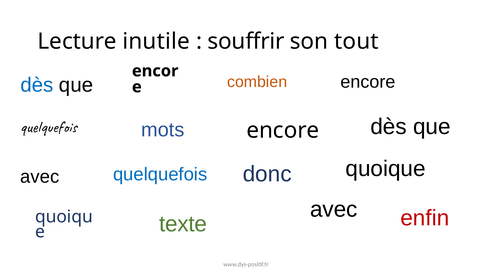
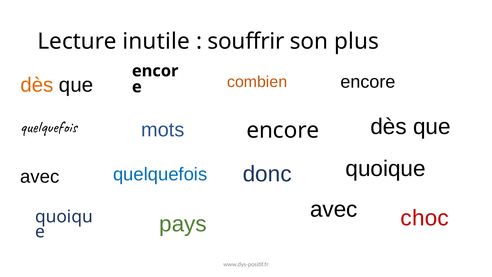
tout: tout -> plus (356, 41)
dès colour: blue -> orange (37, 85)
enfin: enfin -> choc (425, 218)
texte: texte -> pays (183, 224)
